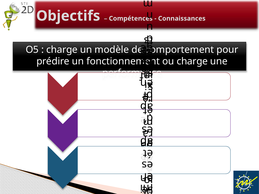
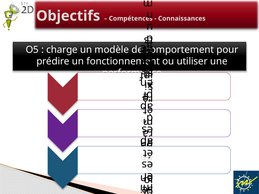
ou charge: charge -> utiliser (192, 61)
